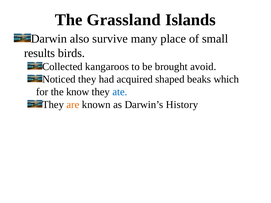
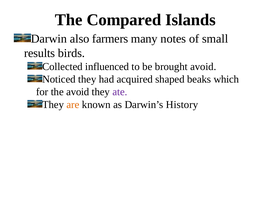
Grassland: Grassland -> Compared (124, 20)
survive: survive -> farmers (110, 39)
place: place -> notes (173, 39)
kangaroos: kangaroos -> influenced (107, 67)
the know: know -> avoid (78, 92)
ate colour: blue -> purple (120, 92)
